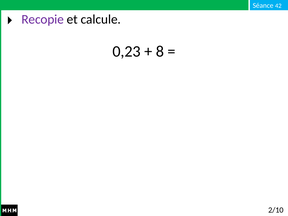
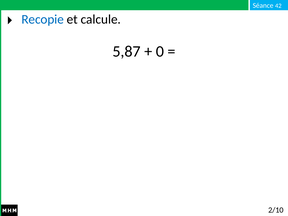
Recopie colour: purple -> blue (43, 19)
0,23: 0,23 -> 5,87 (127, 51)
8: 8 -> 0 (160, 51)
